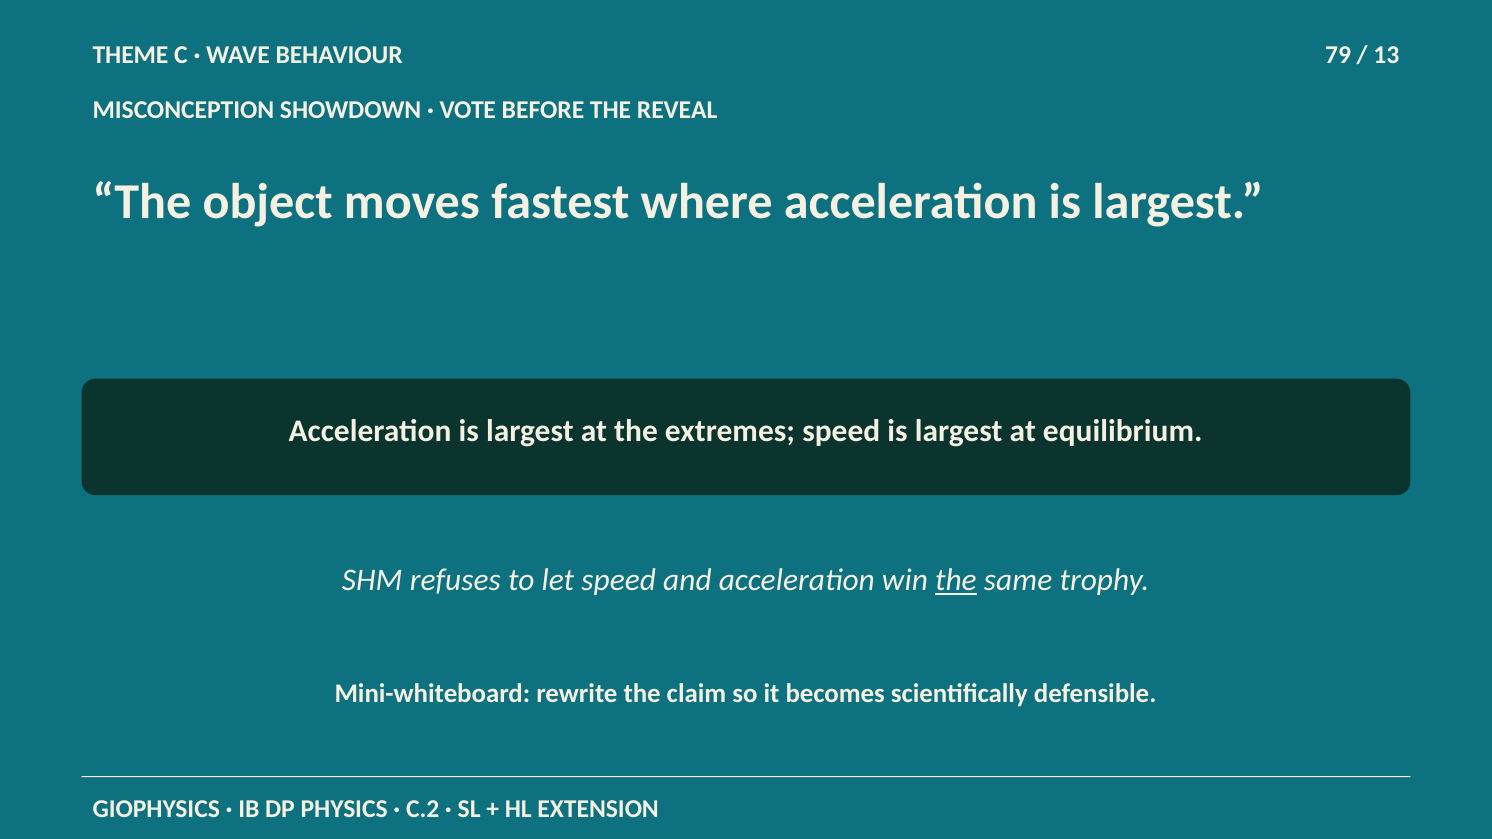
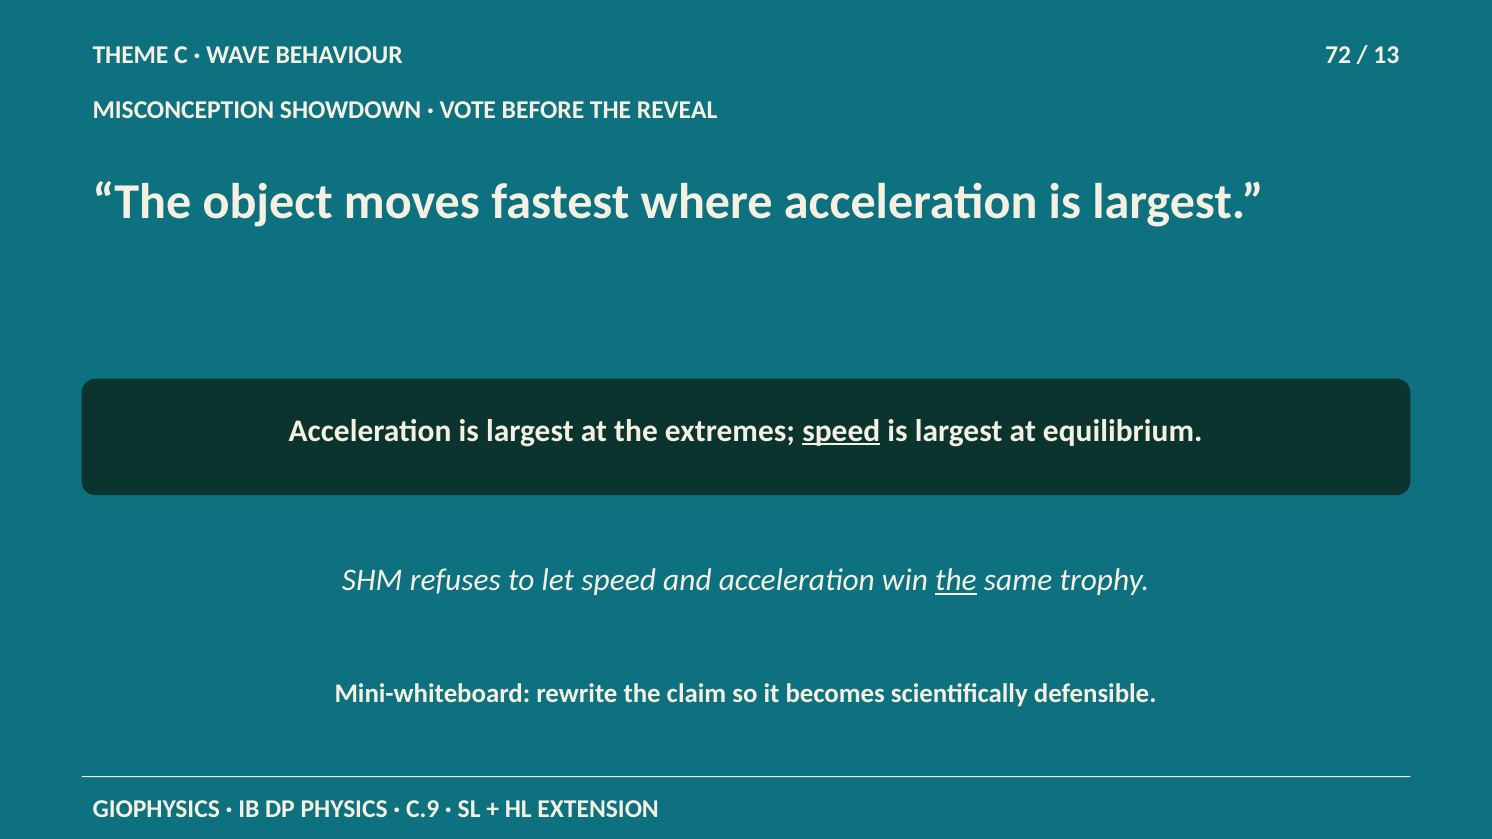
79: 79 -> 72 (1338, 55)
speed underline: none -> present (841, 431)
C.2: C.2 -> C.9 (423, 809)
